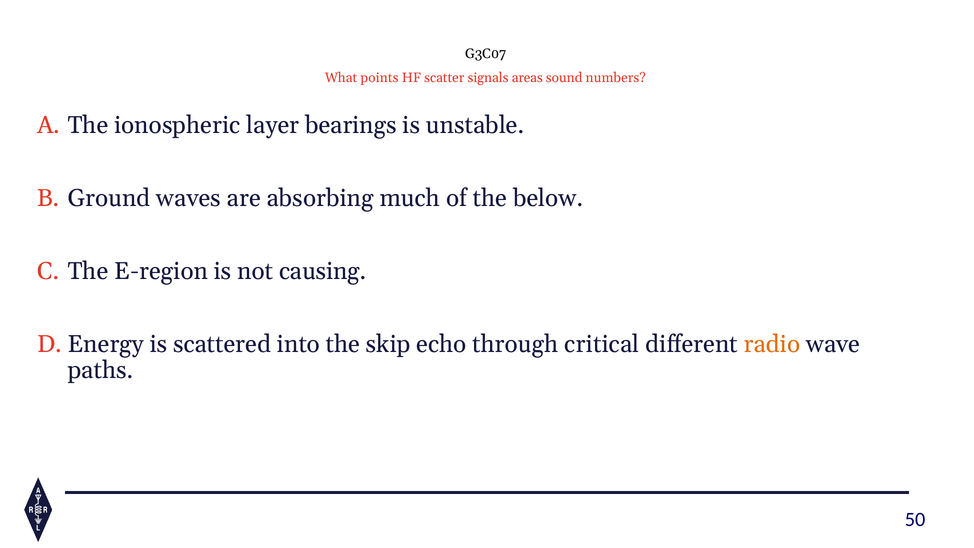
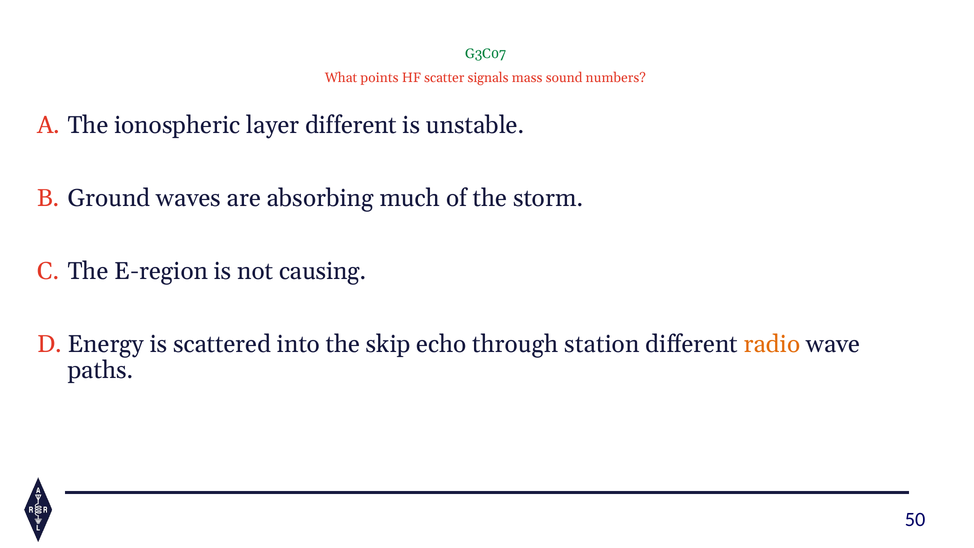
G3C07 colour: black -> green (485, 54)
areas: areas -> mass (527, 78)
layer bearings: bearings -> different (351, 125)
below: below -> storm (548, 198)
critical: critical -> station (602, 344)
